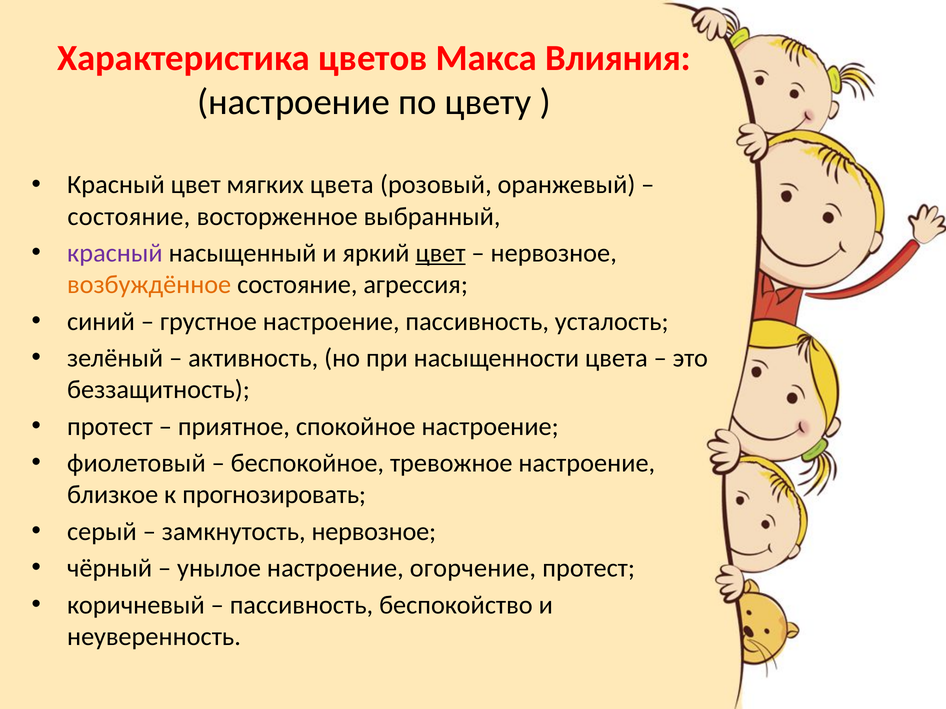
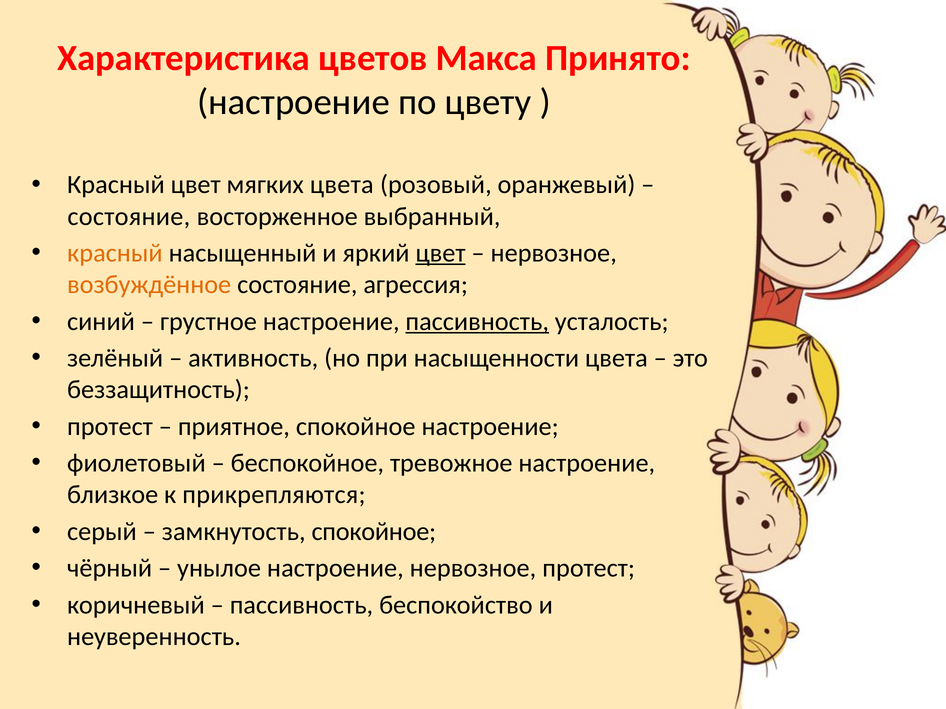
Влияния: Влияния -> Принято (618, 58)
красный colour: purple -> orange (115, 253)
пассивность underline: none -> present (477, 322)
прогнозировать: прогнозировать -> прикрепляются (274, 495)
замкнутость нервозное: нервозное -> спокойное (374, 532)
настроение огорчение: огорчение -> нервозное (473, 569)
